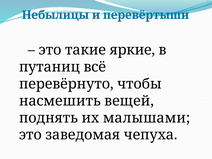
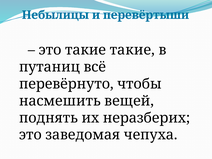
такие яркие: яркие -> такие (132, 50)
малышами: малышами -> неразберих (147, 118)
